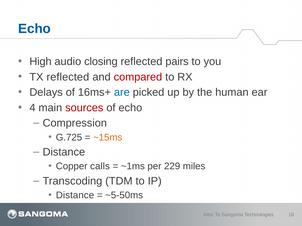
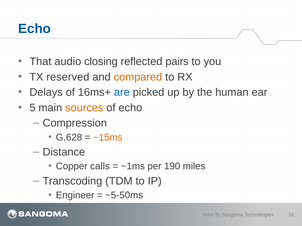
High: High -> That (40, 62)
TX reflected: reflected -> reserved (68, 77)
compared colour: red -> orange (138, 77)
4: 4 -> 5 (32, 108)
sources colour: red -> orange (84, 108)
G.725: G.725 -> G.628 (69, 138)
229: 229 -> 190 (172, 167)
Distance: Distance -> Engineer (75, 196)
